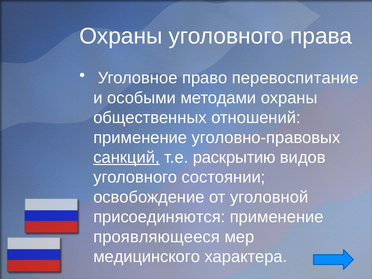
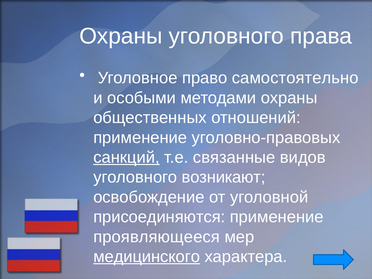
перевоспитание: перевоспитание -> самостоятельно (295, 78)
раскрытию: раскрытию -> связанные (234, 157)
состоянии: состоянии -> возникают (224, 177)
медицинского underline: none -> present (147, 257)
